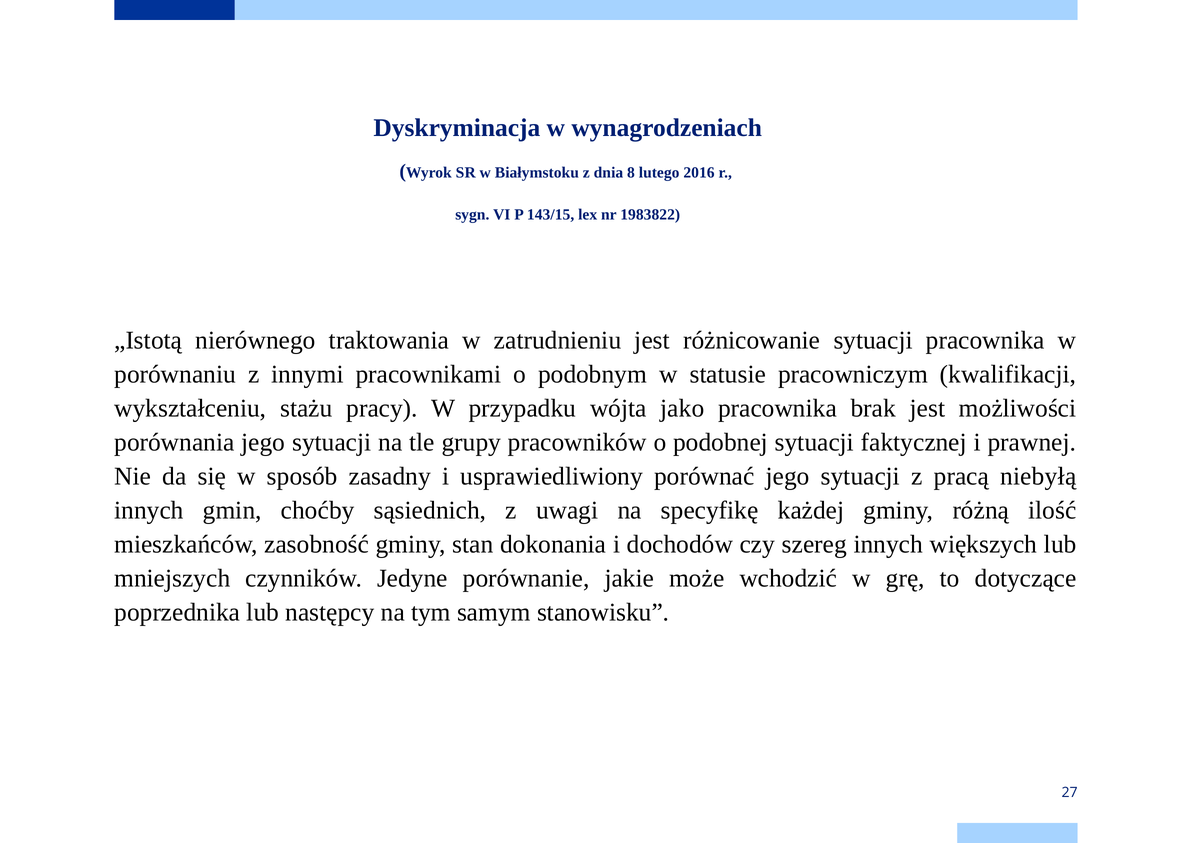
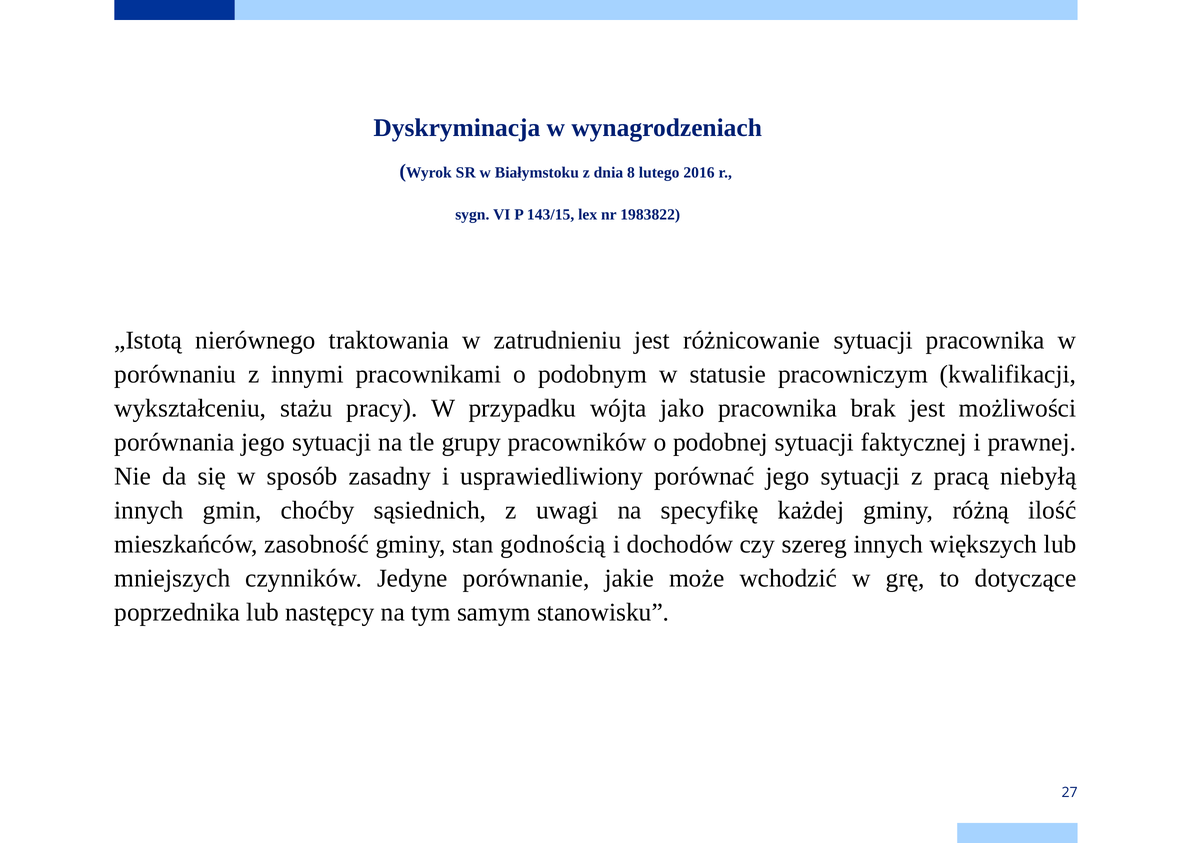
dokonania: dokonania -> godnością (553, 544)
